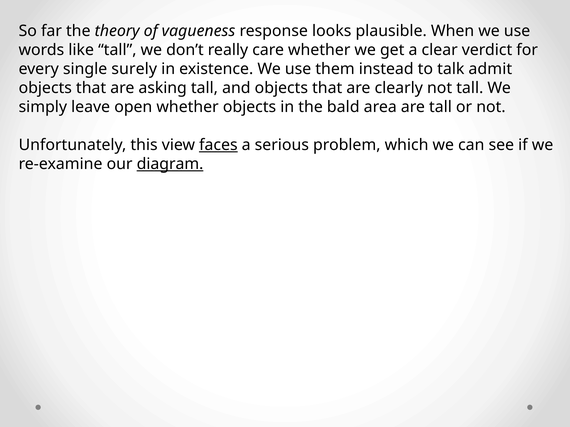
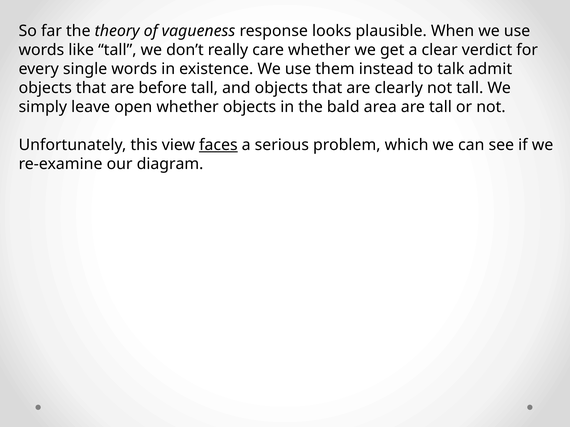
single surely: surely -> words (134, 69)
asking: asking -> before (163, 88)
diagram underline: present -> none (170, 164)
